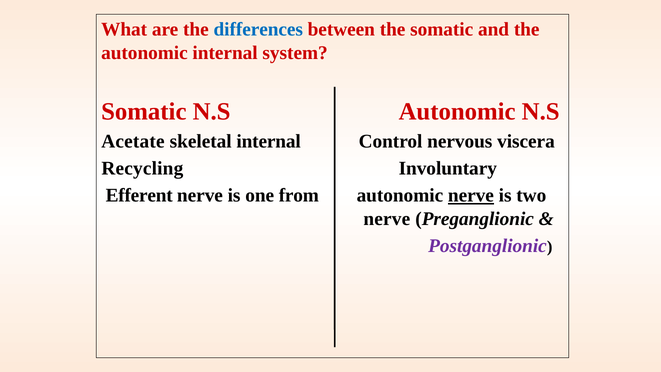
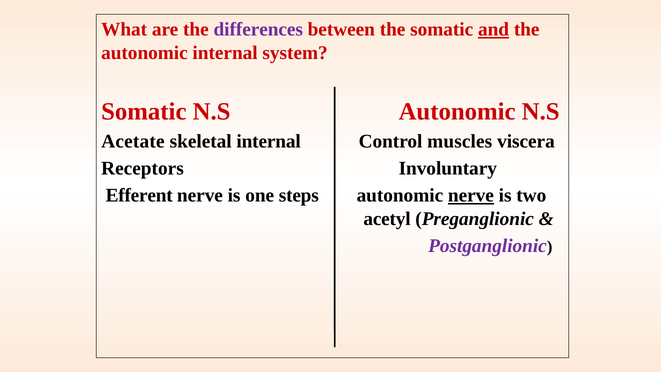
differences colour: blue -> purple (258, 30)
and underline: none -> present (494, 30)
nervous: nervous -> muscles (460, 141)
Recycling: Recycling -> Receptors (142, 168)
from: from -> steps (299, 195)
nerve: nerve -> acetyl (387, 219)
